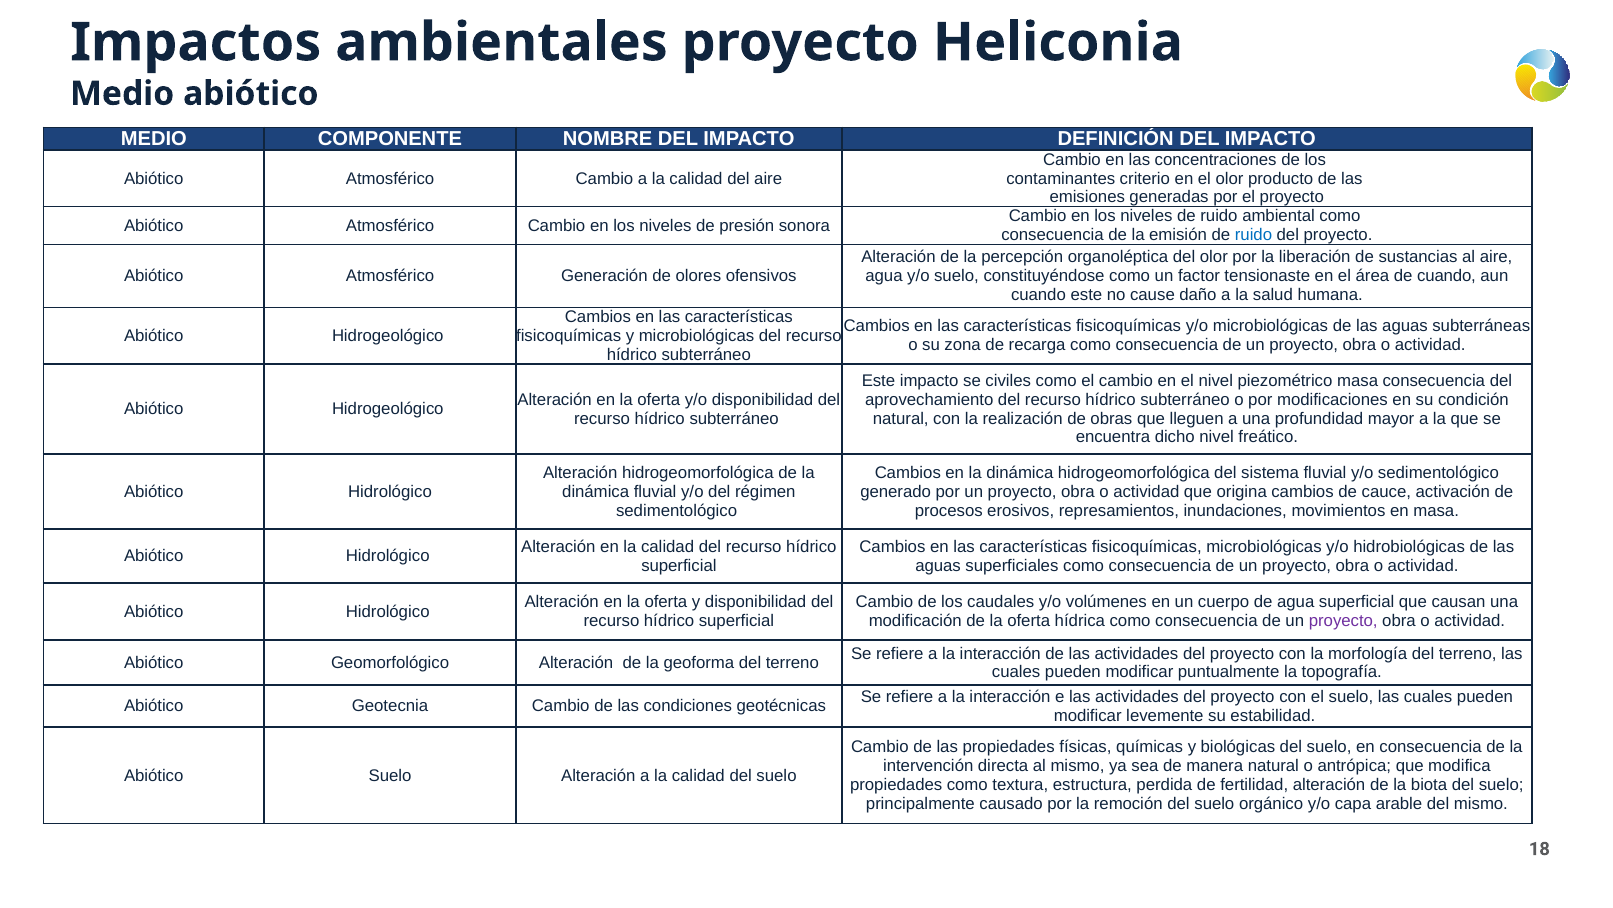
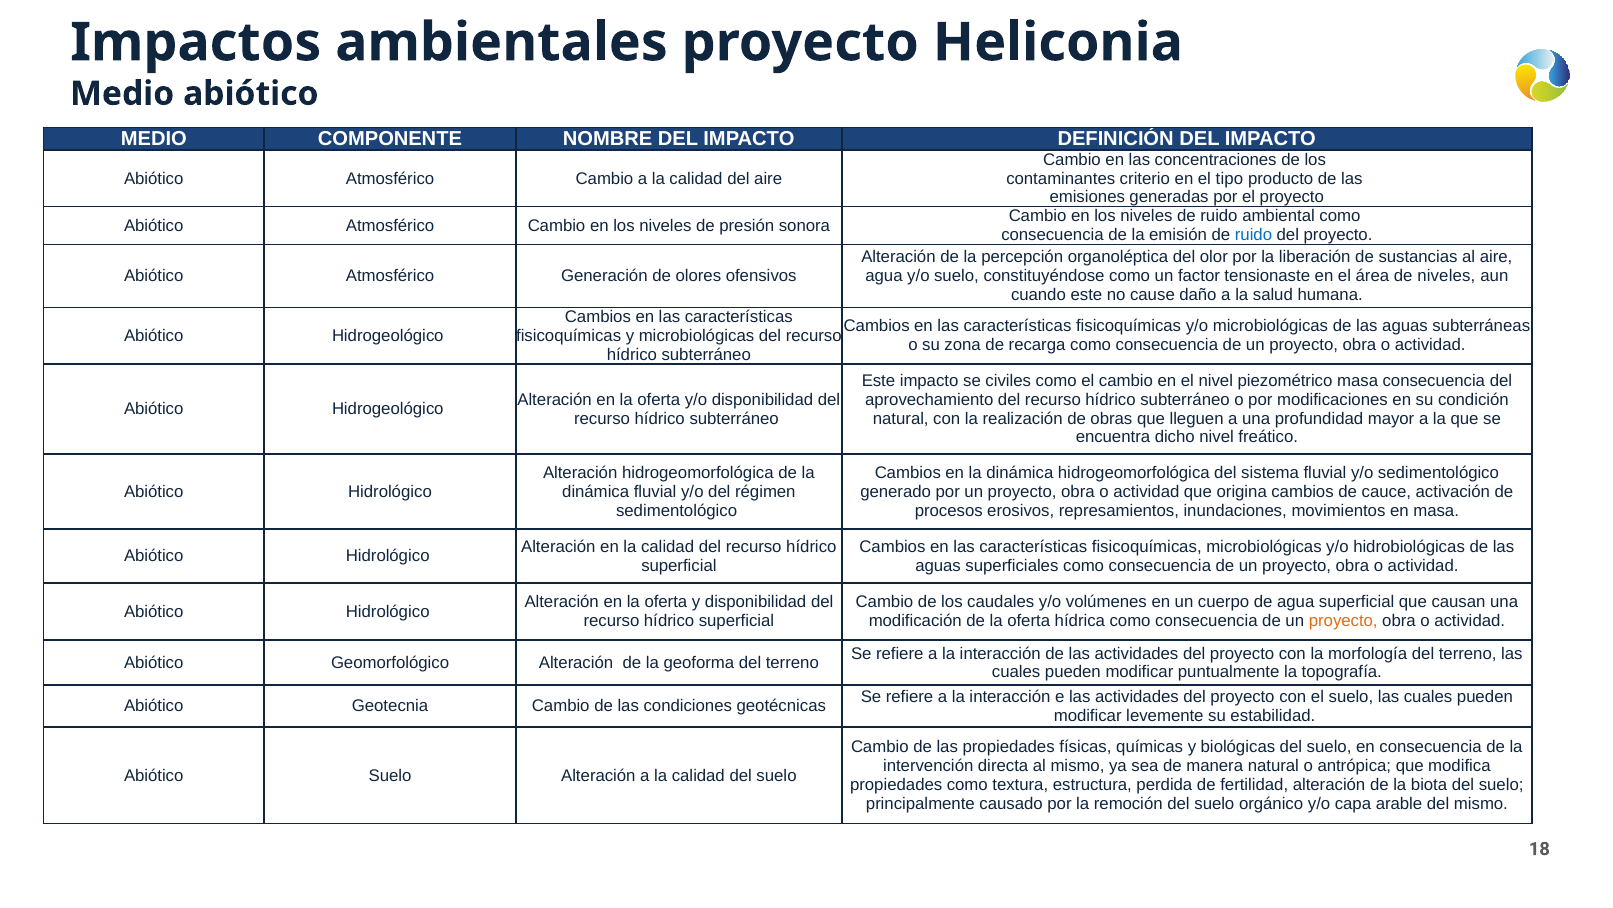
el olor: olor -> tipo (1229, 178)
de cuando: cuando -> niveles (1446, 276)
proyecto colour: purple -> orange (1343, 621)
